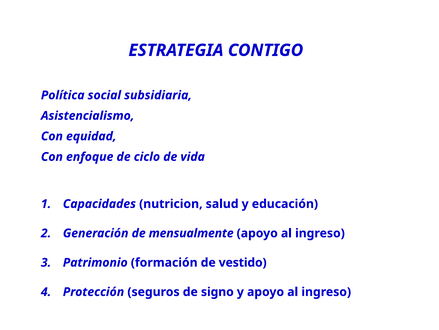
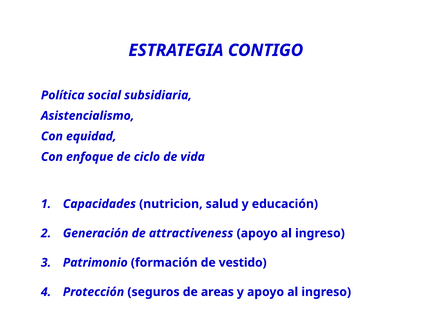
mensualmente: mensualmente -> attractiveness (191, 233)
signo: signo -> areas (217, 291)
